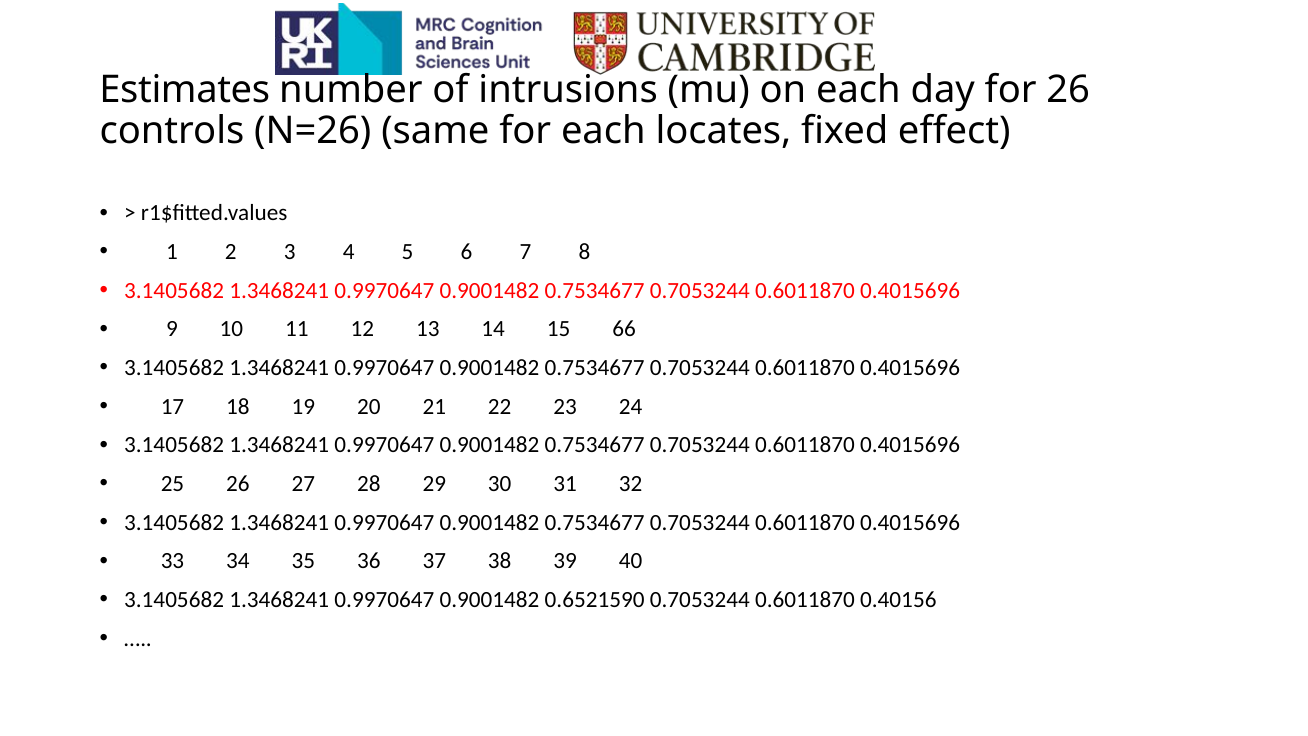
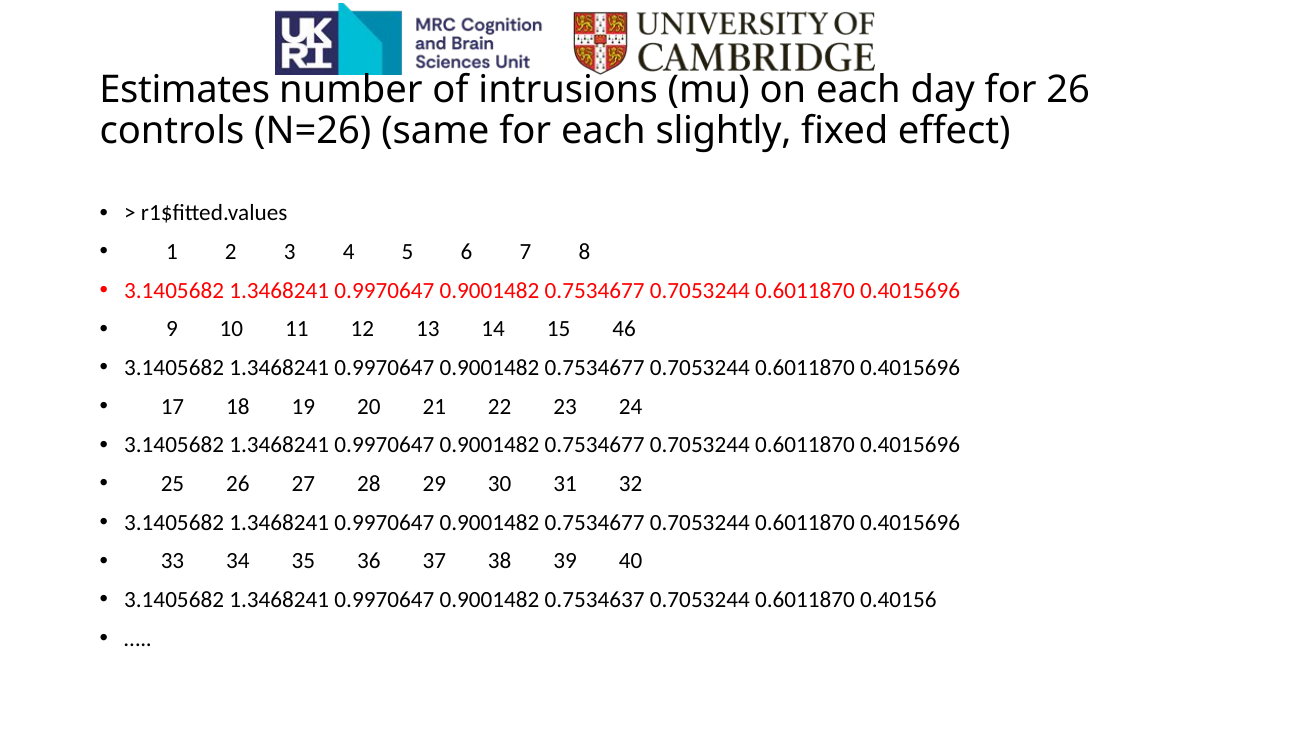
locates: locates -> slightly (724, 131)
66: 66 -> 46 (624, 329)
0.6521590: 0.6521590 -> 0.7534637 (595, 600)
